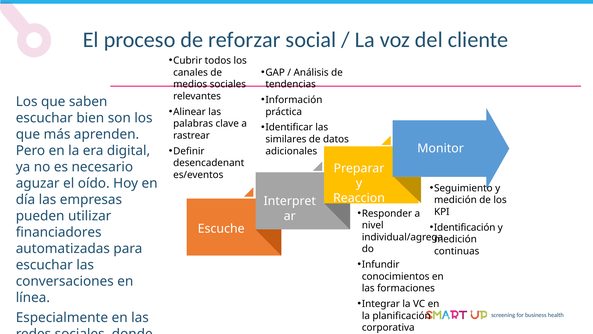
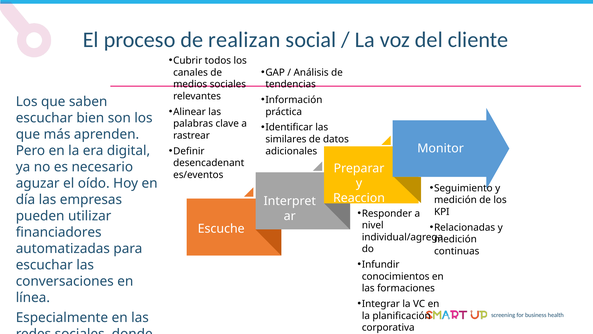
reforzar: reforzar -> realizan (244, 40)
Identificación: Identificación -> Relacionadas (465, 227)
